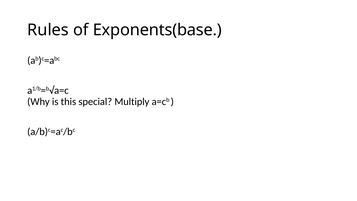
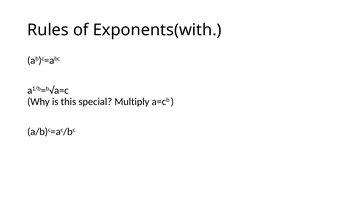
Exponents(base: Exponents(base -> Exponents(with (157, 30)
